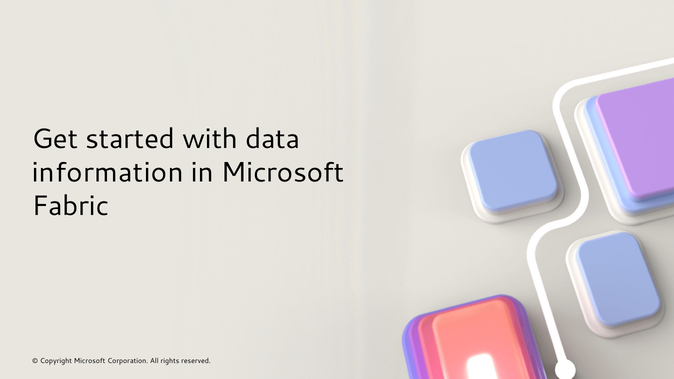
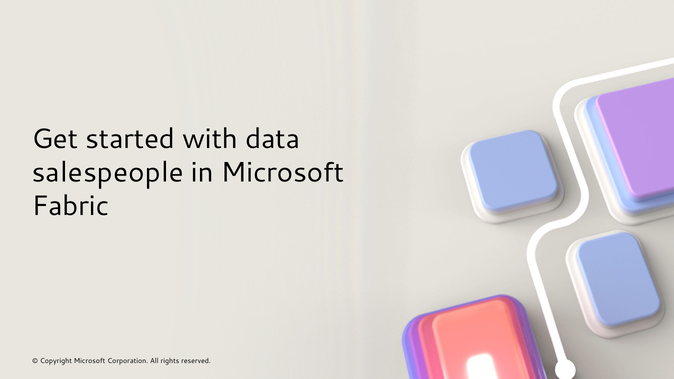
information: information -> salespeople (108, 173)
